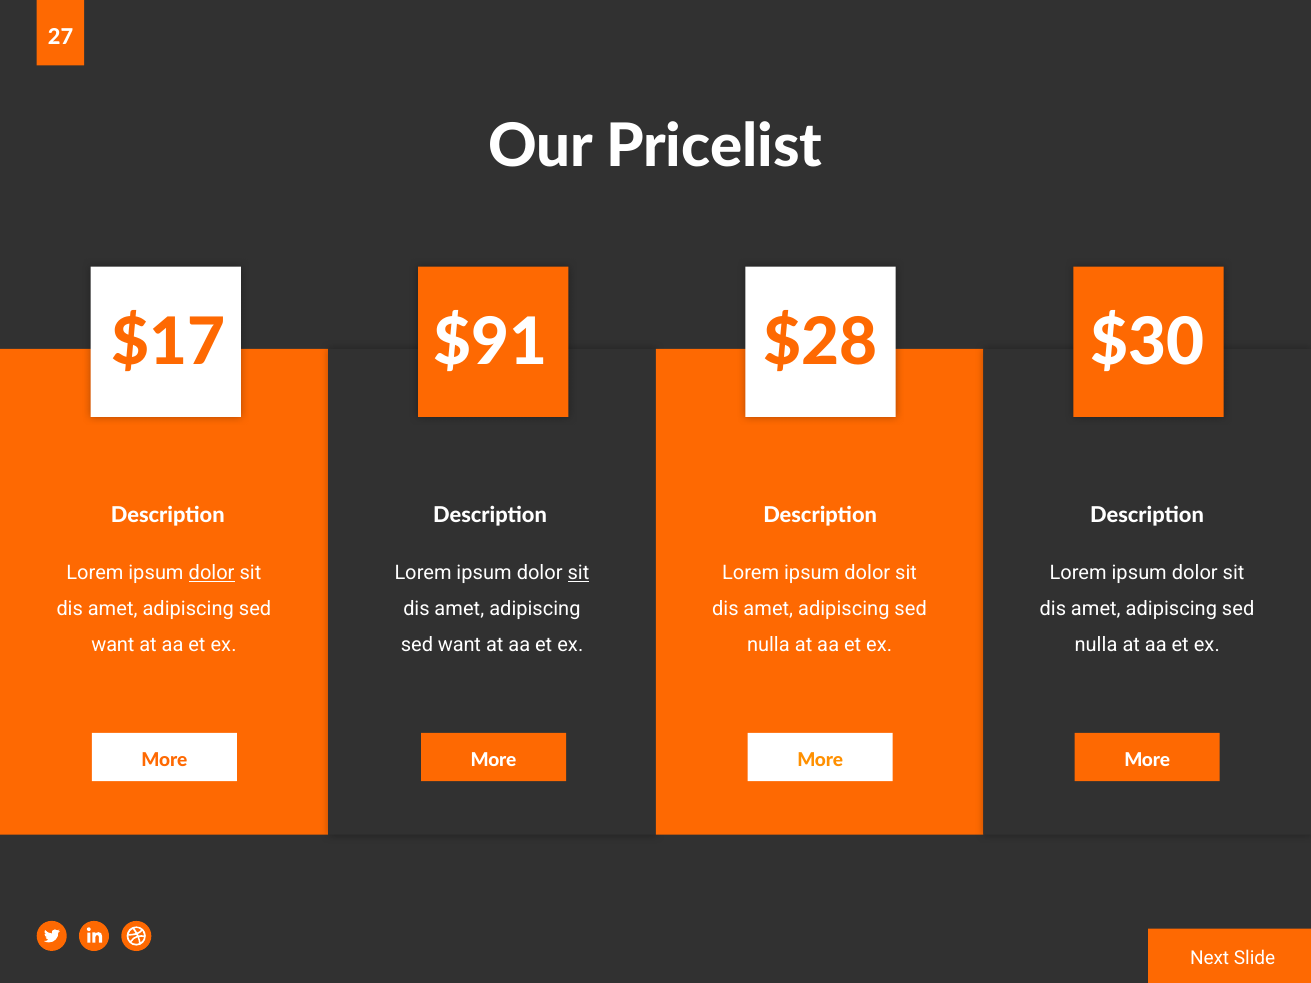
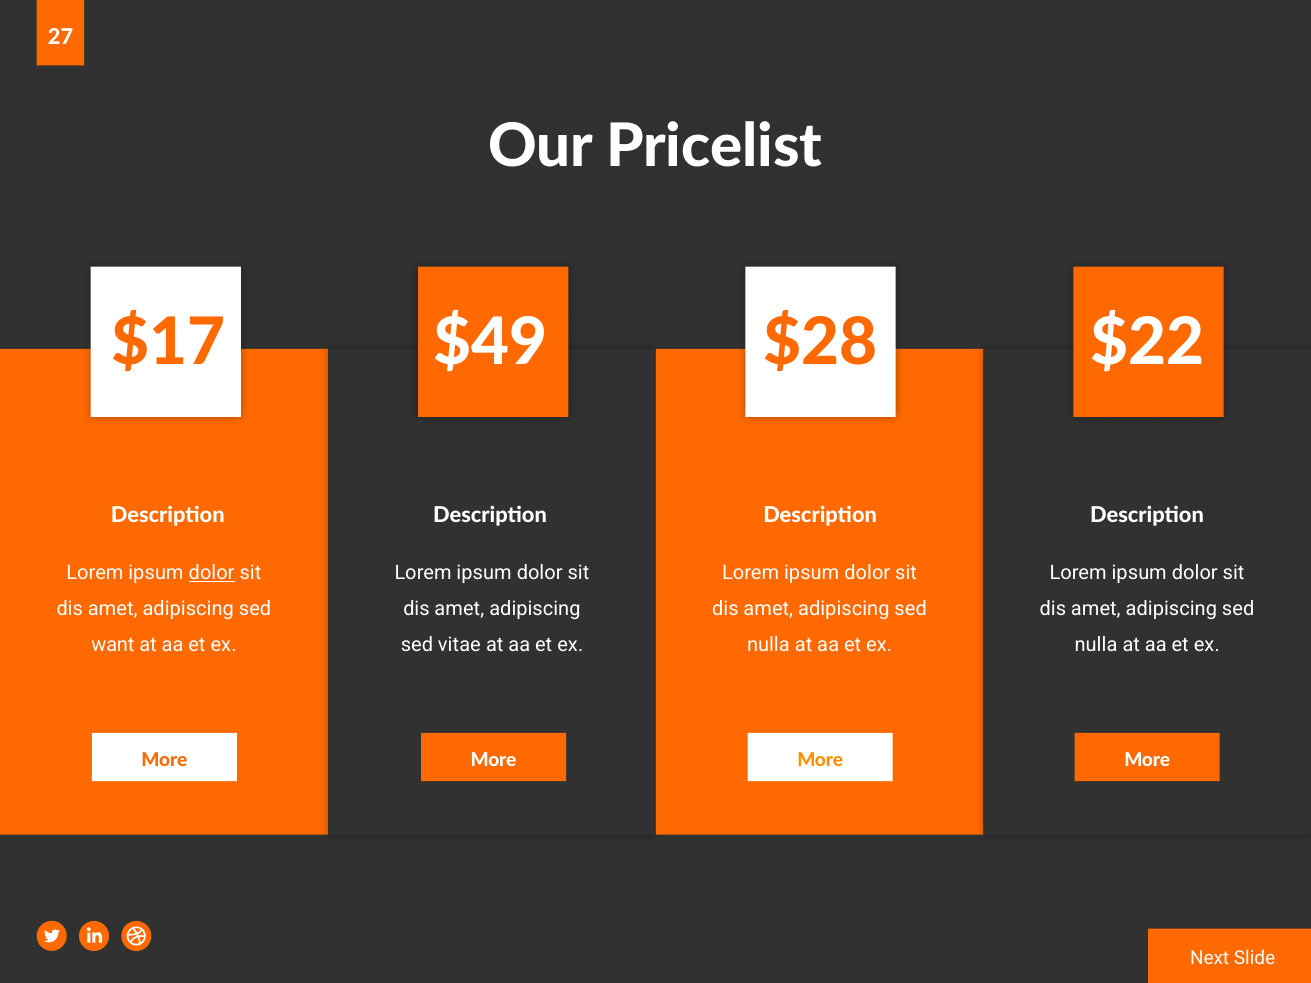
$91: $91 -> $49 (490, 343)
$30: $30 -> $22 (1147, 343)
sit underline: present -> none (578, 573)
want: want -> vitae (459, 645)
